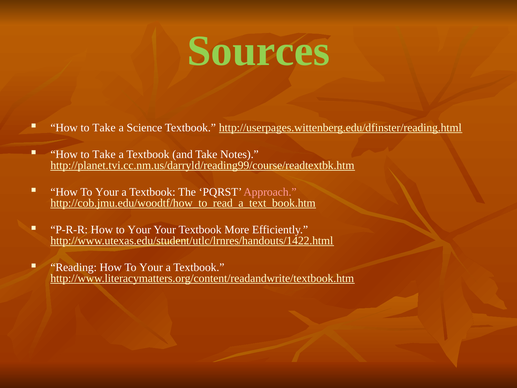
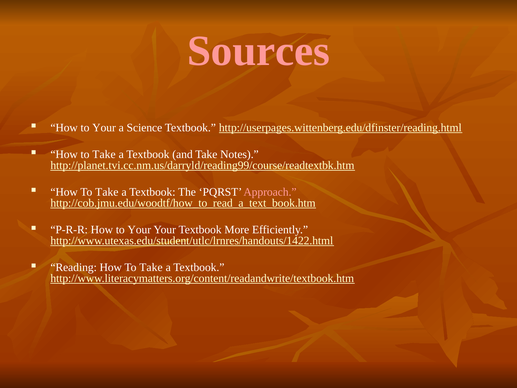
Sources colour: light green -> pink (259, 51)
Take: Take -> Your (104, 127)
Your: Your -> Take (107, 192)
Reading How To Your: Your -> Take (151, 267)
